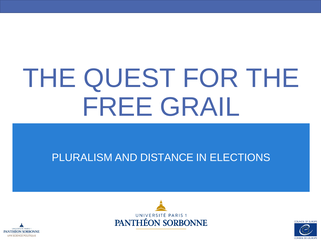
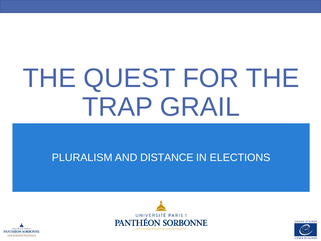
FREE: FREE -> TRAP (118, 107)
